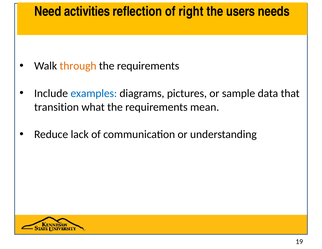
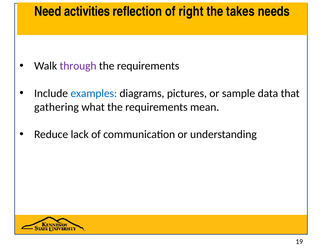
users: users -> takes (241, 11)
through colour: orange -> purple (78, 66)
transition: transition -> gathering (56, 107)
